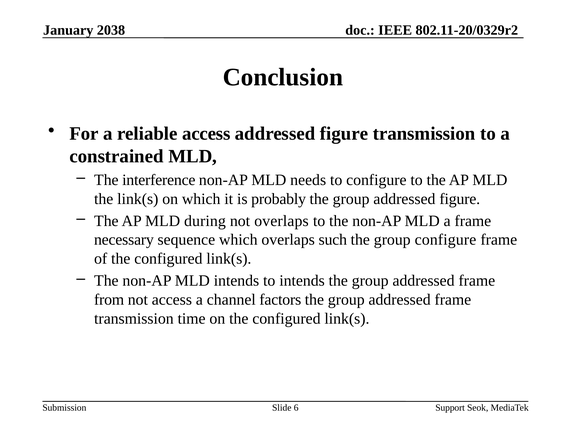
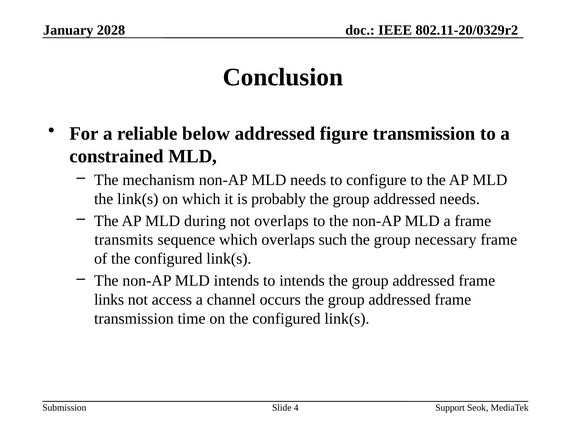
2038: 2038 -> 2028 (111, 30)
reliable access: access -> below (206, 133)
interference: interference -> mechanism (159, 180)
group addressed figure: figure -> needs (460, 199)
necessary: necessary -> transmits (124, 240)
group configure: configure -> necessary (446, 240)
from: from -> links (109, 299)
factors: factors -> occurs (280, 299)
6: 6 -> 4 (296, 407)
